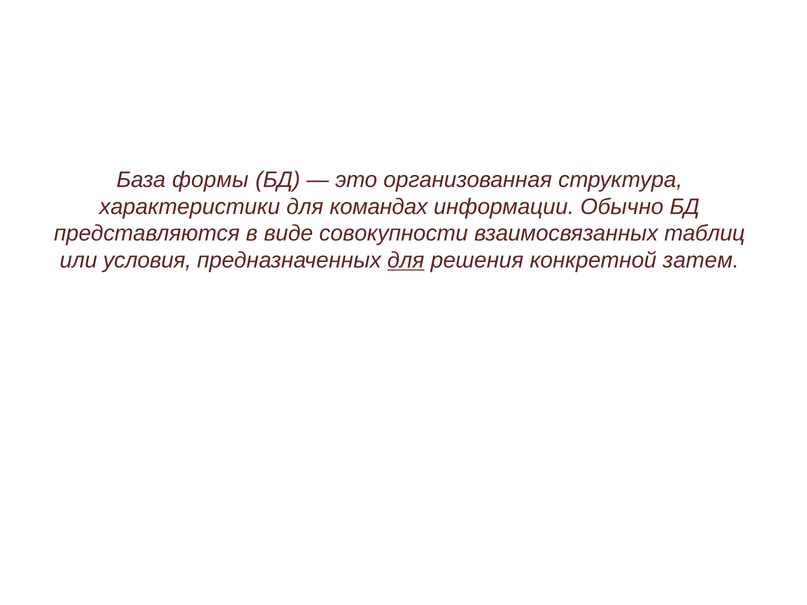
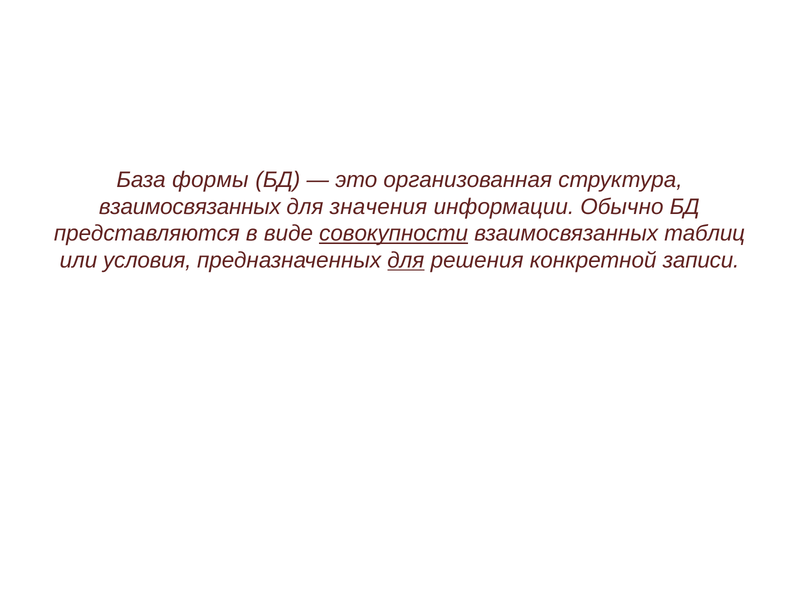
характеристики: характеристики -> взаимосвязанных (190, 207)
командах: командах -> значения (378, 207)
совокупности underline: none -> present (394, 234)
затем: затем -> записи (701, 261)
